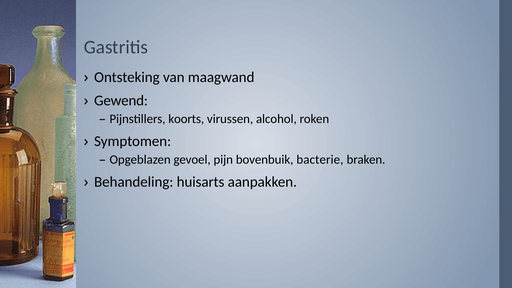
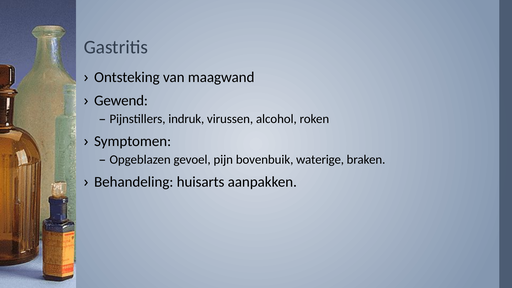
koorts: koorts -> indruk (186, 119)
bacterie: bacterie -> waterige (320, 160)
